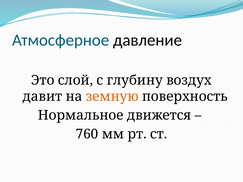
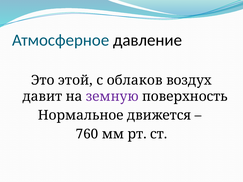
слой: слой -> этой (75, 80)
глубину: глубину -> облаков (135, 80)
земную colour: orange -> purple (112, 97)
